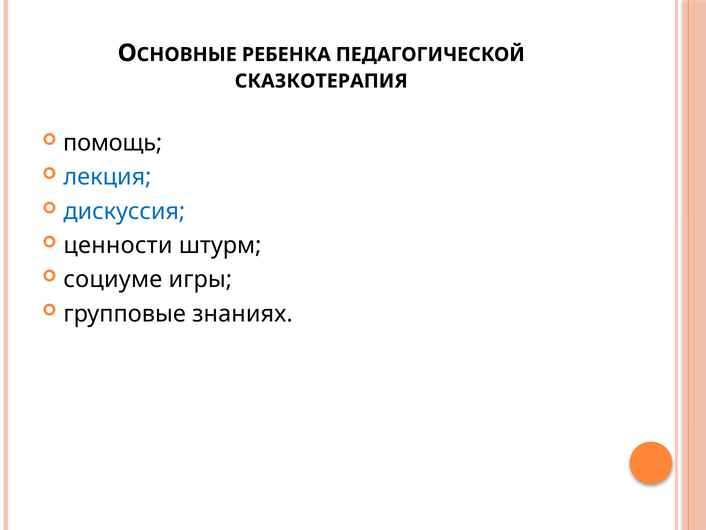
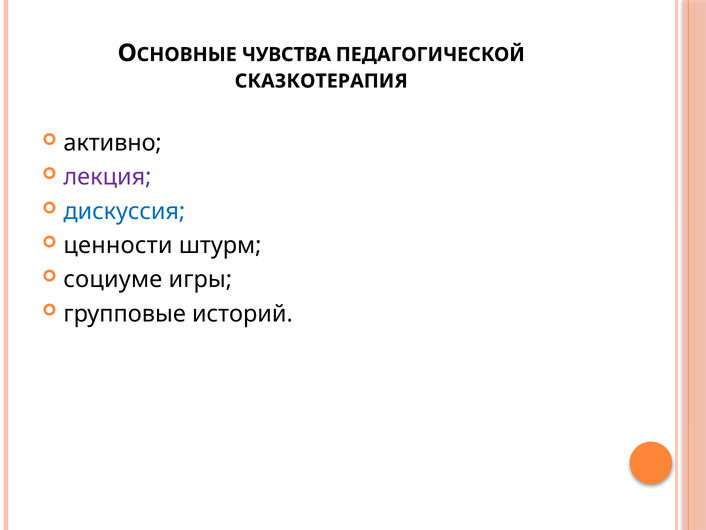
РЕБЕНКА: РЕБЕНКА -> ЧУВСТВА (286, 55)
помощь: помощь -> активно (113, 143)
лекция colour: blue -> purple (107, 177)
знаниях: знаниях -> историй (242, 313)
